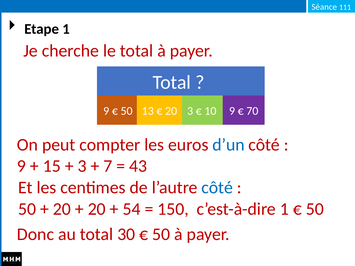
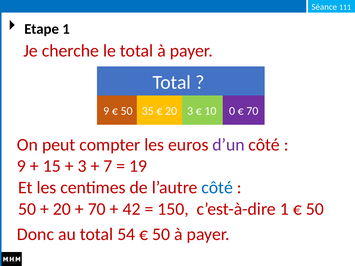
13: 13 -> 35 (148, 111)
20 9: 9 -> 0 (232, 111)
d’un colour: blue -> purple (229, 145)
43: 43 -> 19 (138, 166)
20: 20 -> 70 (97, 209)
54: 54 -> 42 (132, 209)
30: 30 -> 54 (126, 234)
